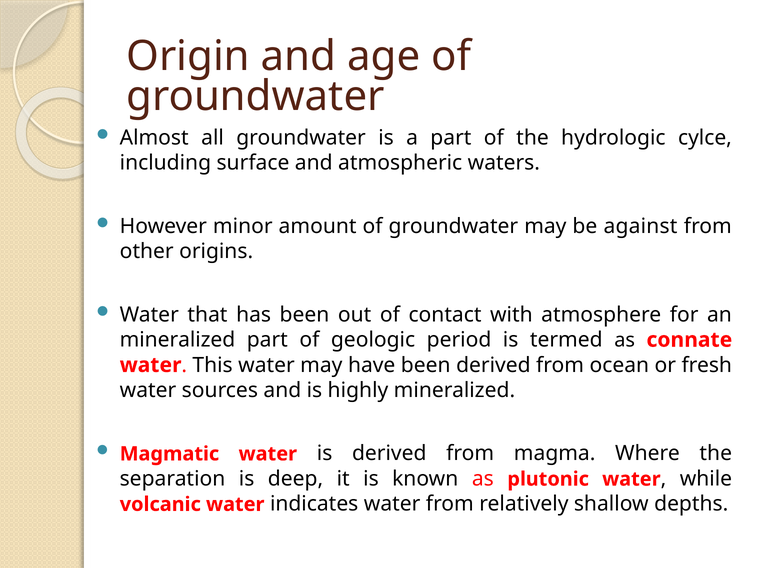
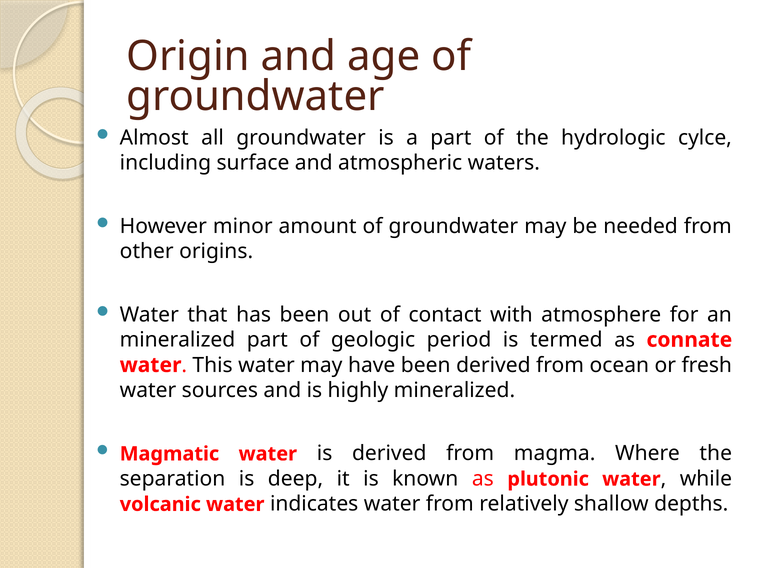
against: against -> needed (641, 226)
